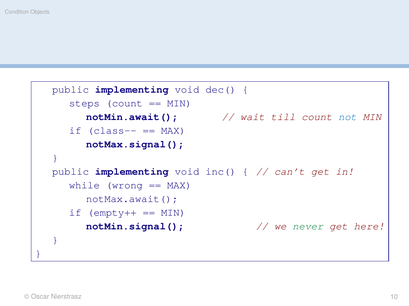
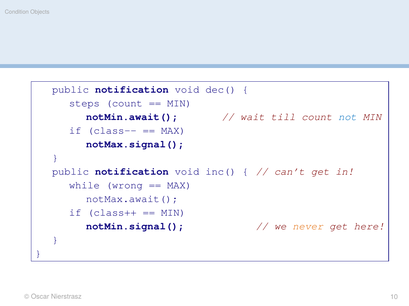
implementing: implementing -> notification (132, 90)
implementing: implementing -> notification (132, 172)
empty++: empty++ -> class++ (112, 213)
never colour: green -> orange (308, 227)
